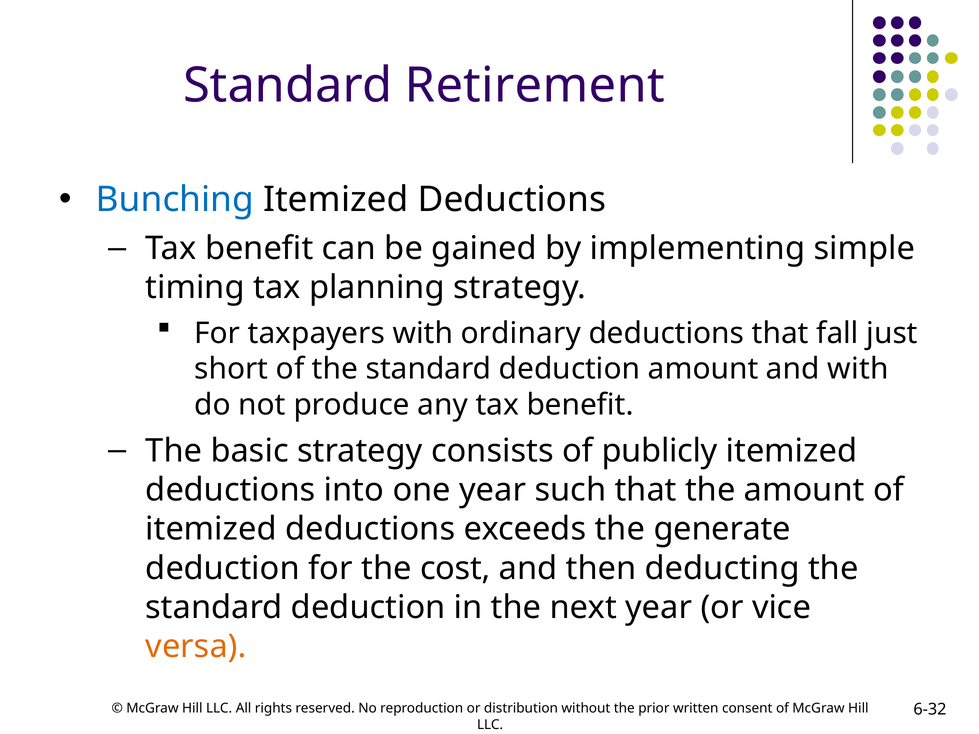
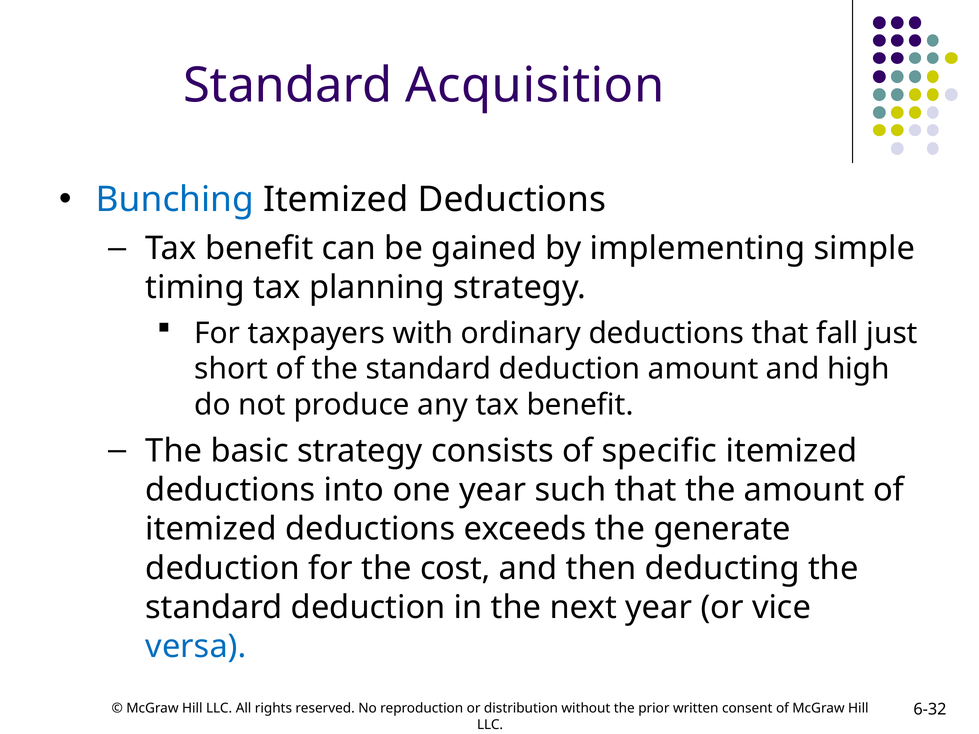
Retirement: Retirement -> Acquisition (535, 86)
and with: with -> high (858, 369)
publicly: publicly -> specific (659, 451)
versa colour: orange -> blue (196, 647)
